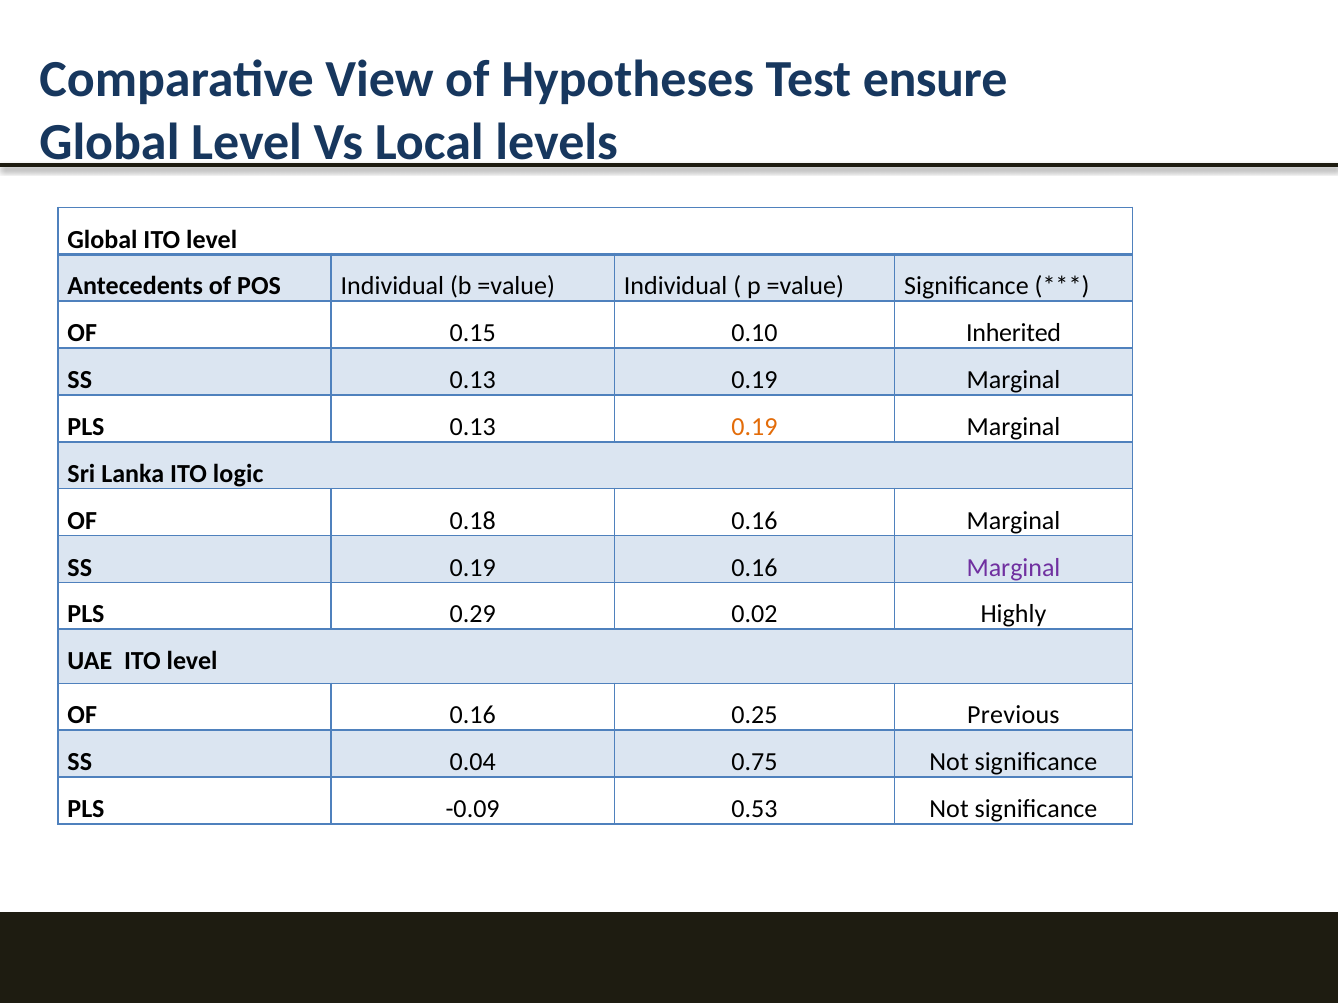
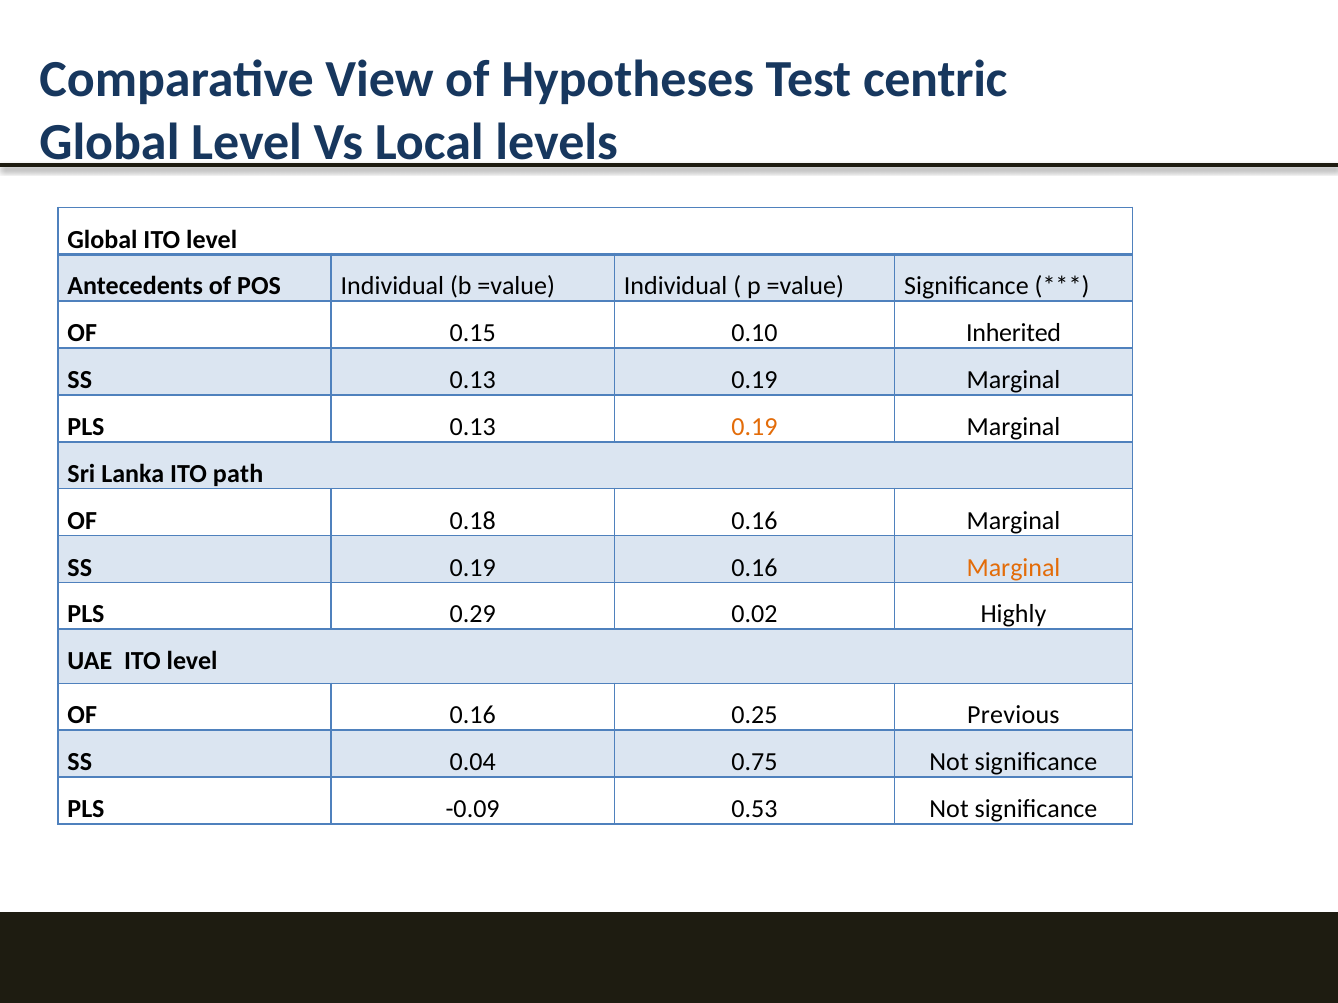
ensure: ensure -> centric (935, 80)
logic: logic -> path (238, 474)
Marginal colour: purple -> orange (1014, 568)
